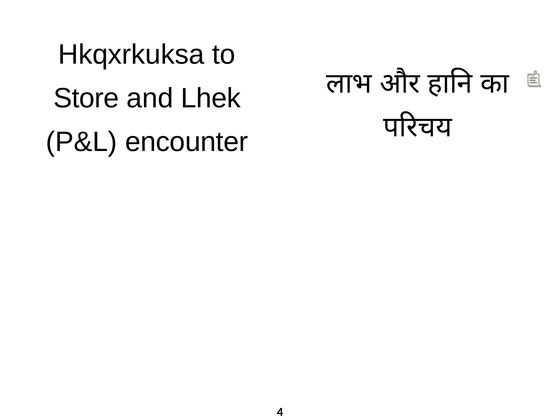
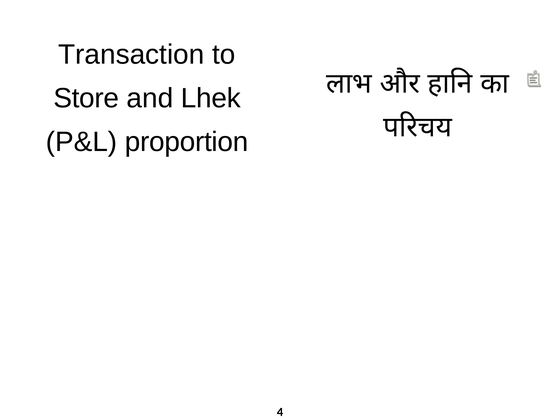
Hkqxrkuksa: Hkqxrkuksa -> Transaction (131, 55)
encounter: encounter -> proportion (187, 142)
